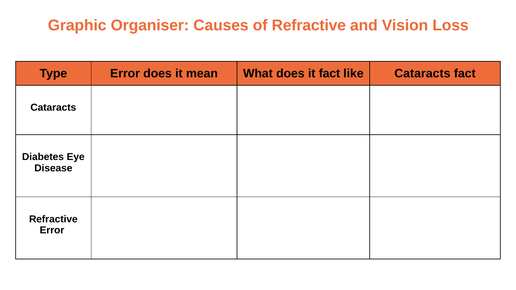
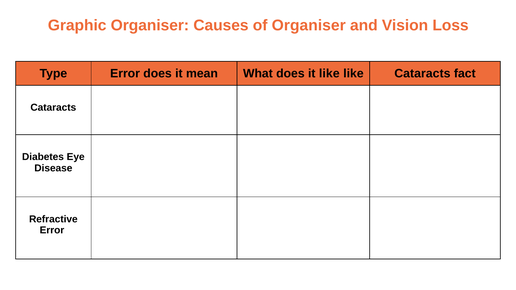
of Refractive: Refractive -> Organiser (309, 25)
it fact: fact -> like (329, 74)
